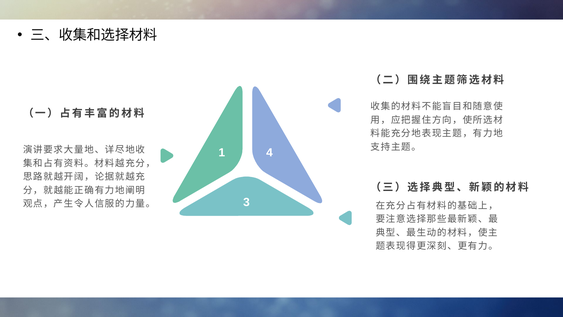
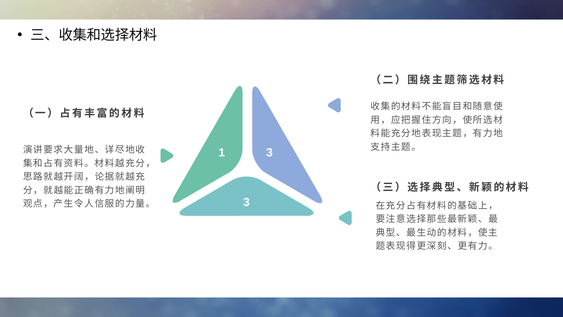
1 4: 4 -> 3 (269, 152)
